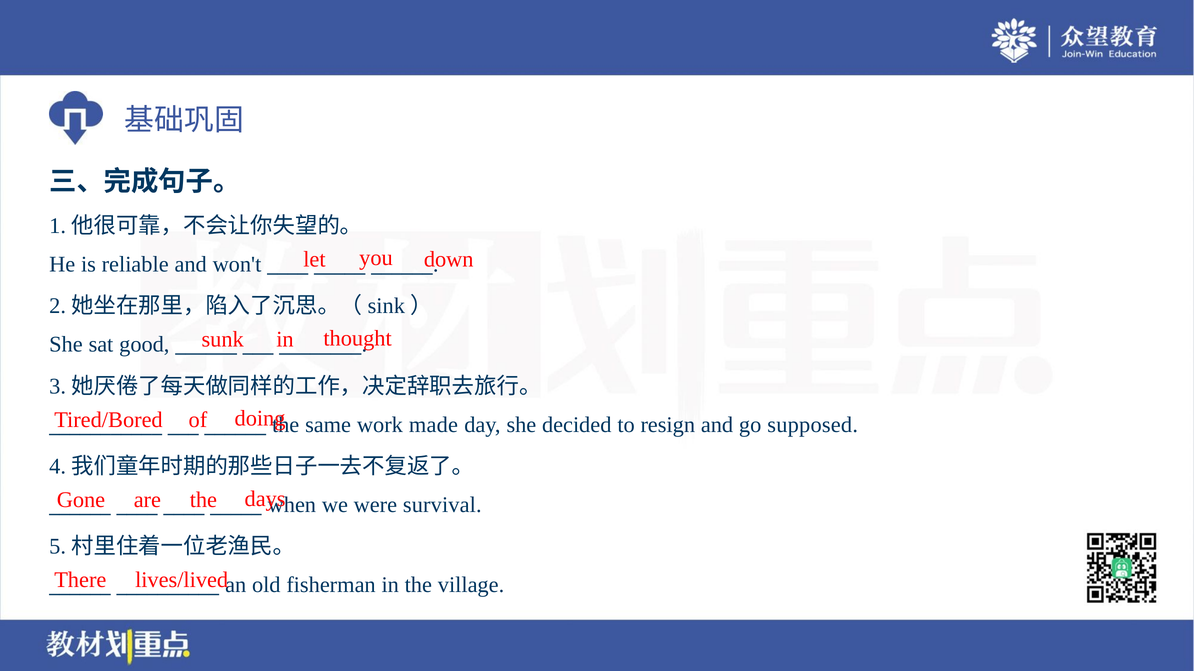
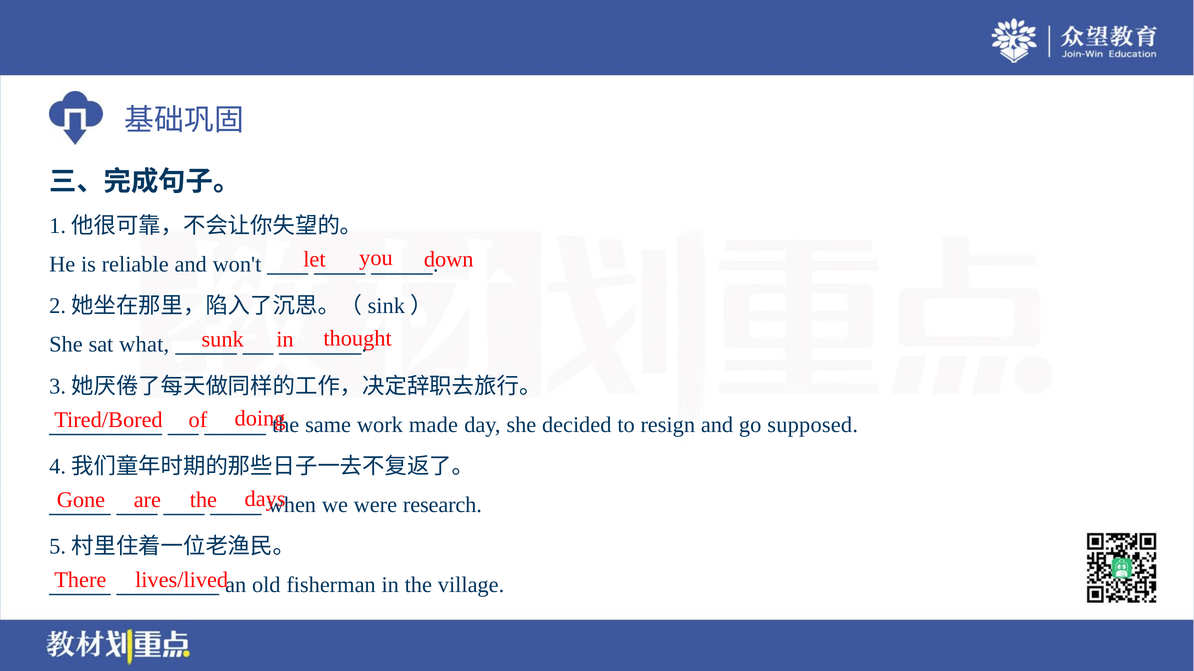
good: good -> what (144, 345)
survival: survival -> research (442, 505)
